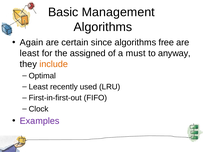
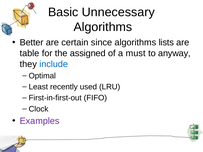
Management: Management -> Unnecessary (118, 12)
Again: Again -> Better (32, 43)
free: free -> lists (166, 43)
least: least -> table (30, 53)
include colour: orange -> blue (54, 64)
